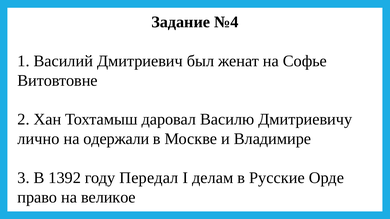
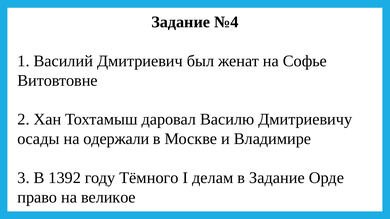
лично: лично -> осады (38, 139)
Передал: Передал -> Тёмного (149, 178)
в Русские: Русские -> Задание (277, 178)
